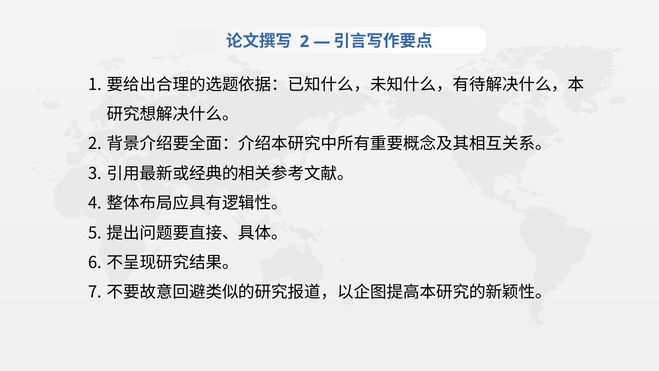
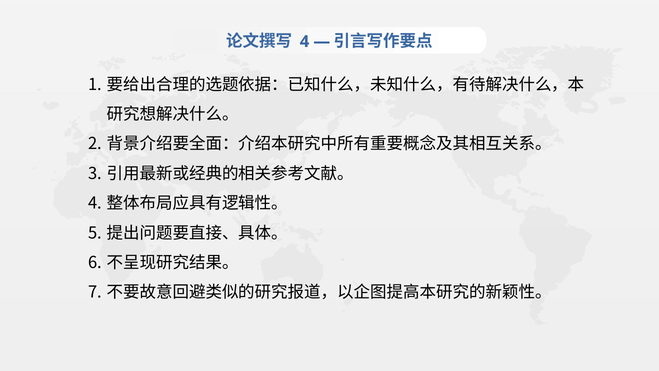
2: 2 -> 4 (304, 41)
